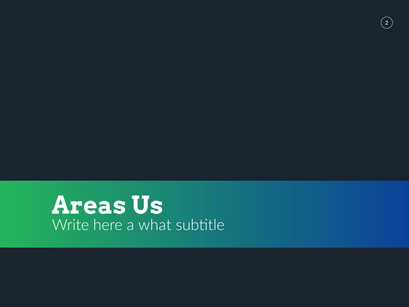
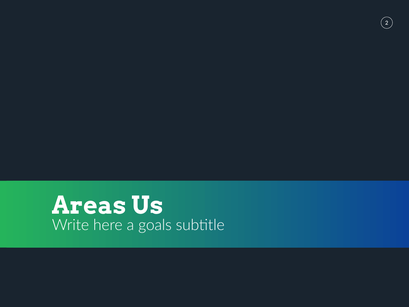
what: what -> goals (155, 225)
